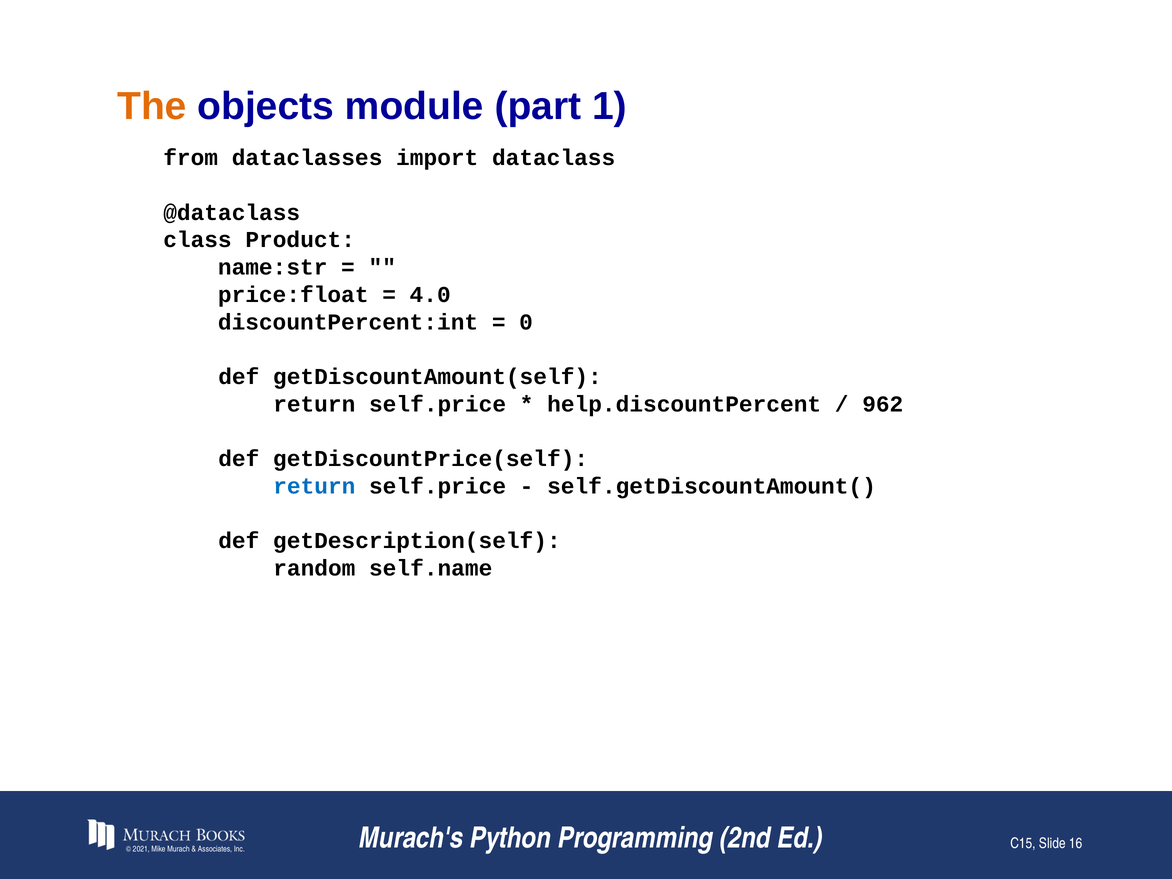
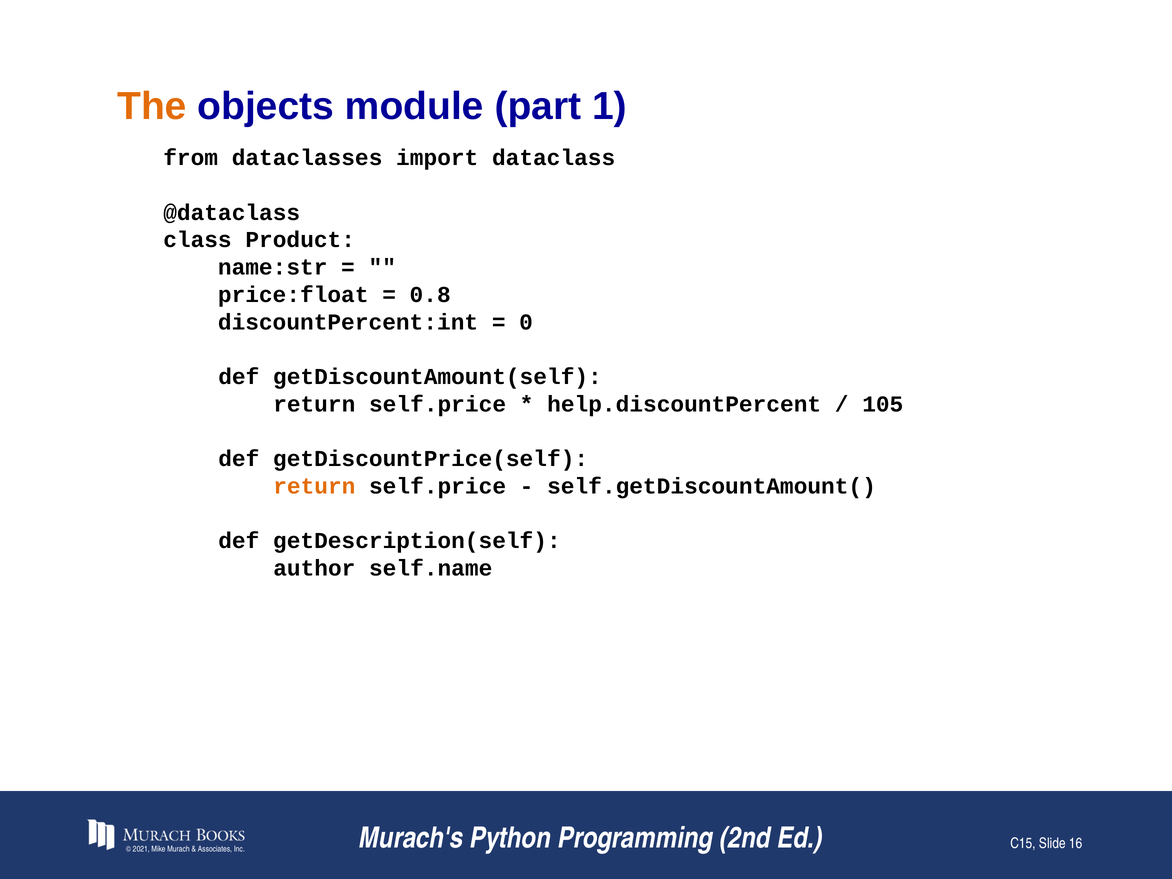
4.0: 4.0 -> 0.8 (430, 295)
962: 962 -> 105 (883, 404)
return colour: blue -> orange (314, 486)
random: random -> author (314, 568)
